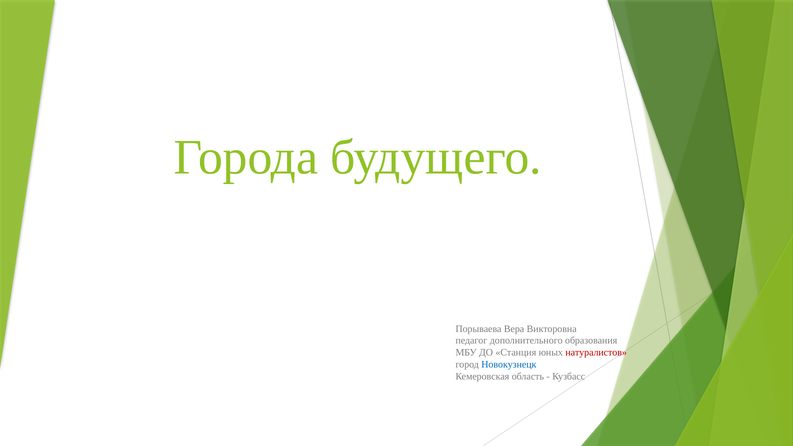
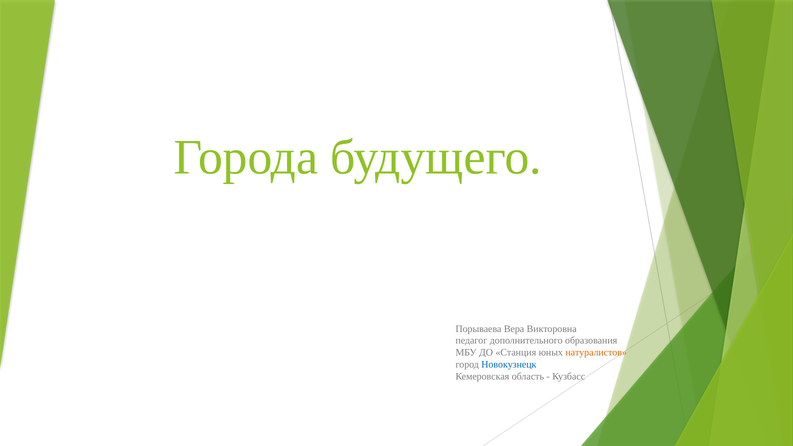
натуралистов colour: red -> orange (596, 353)
